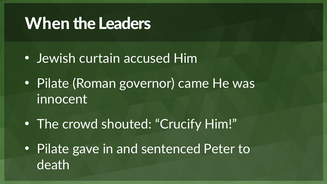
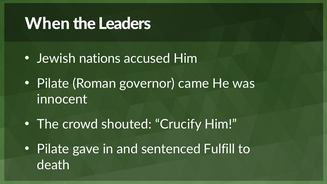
curtain: curtain -> nations (100, 59)
Peter: Peter -> Fulfill (219, 149)
